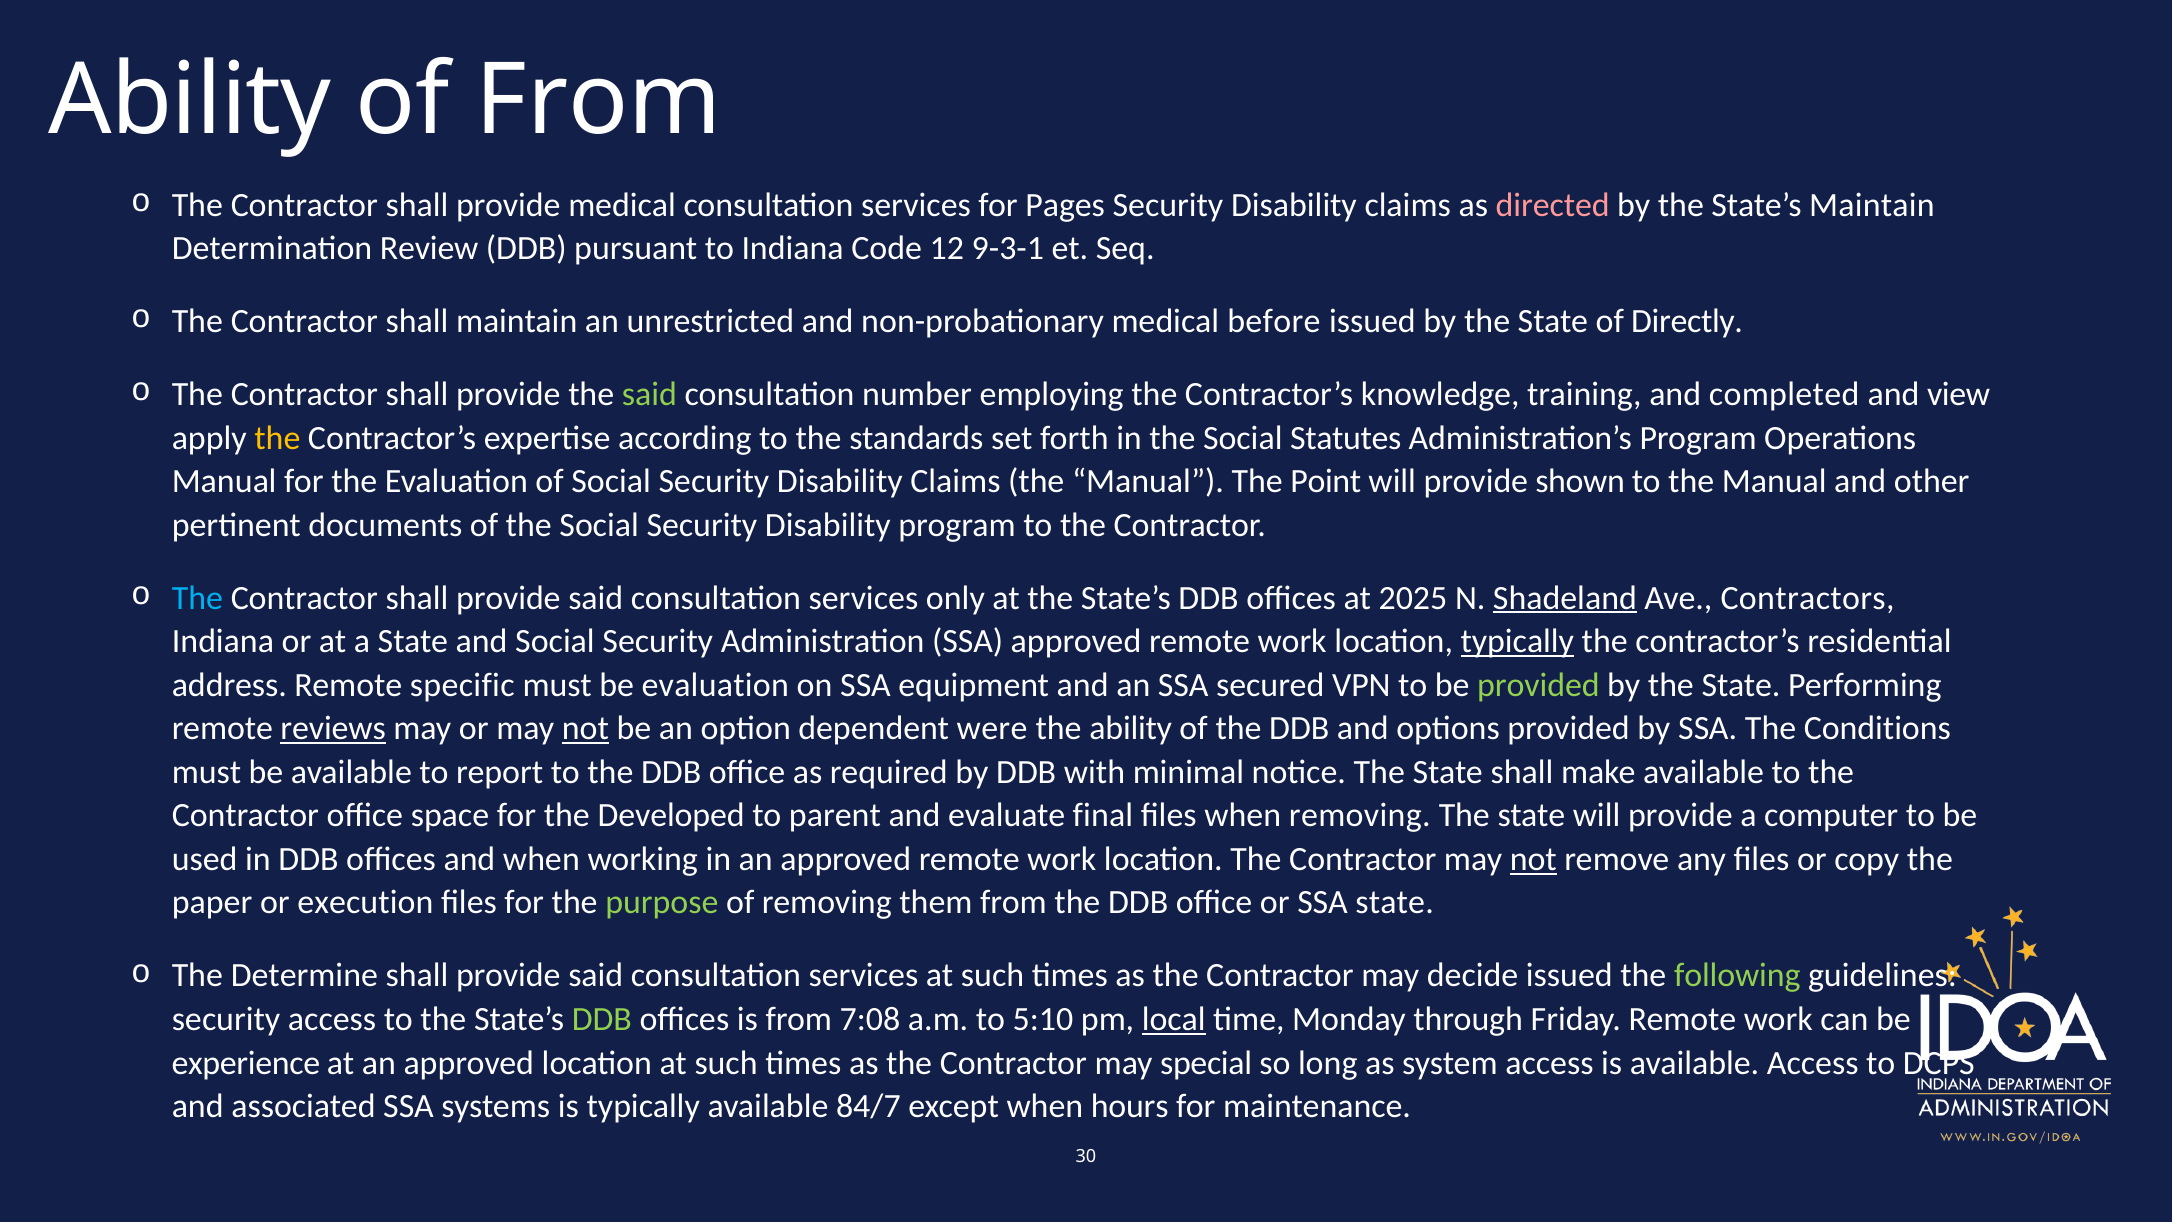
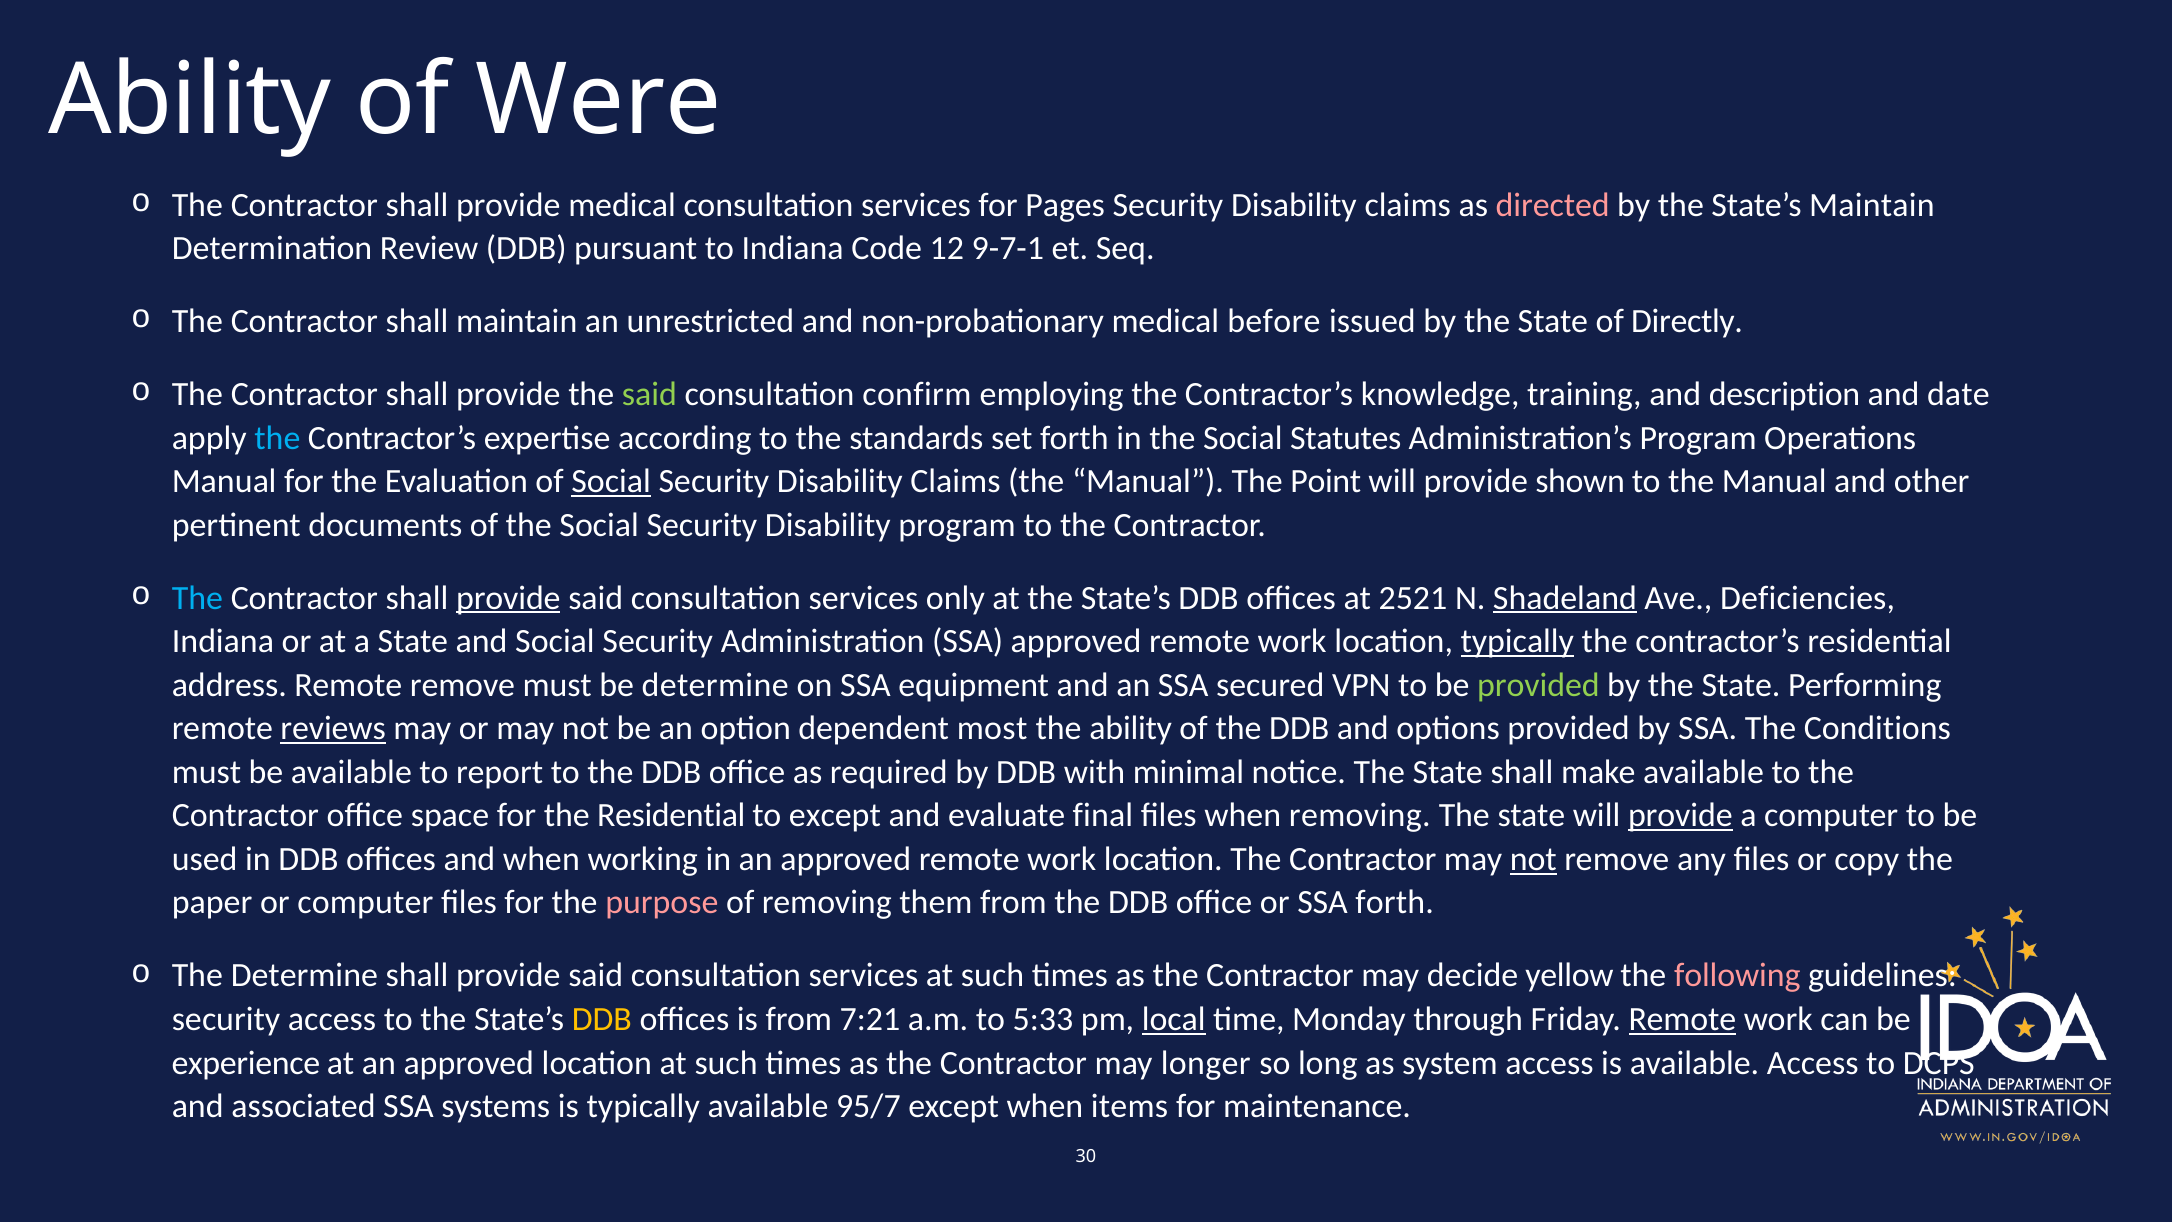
of From: From -> Were (599, 101)
9-3-1: 9-3-1 -> 9-7-1 (1008, 248)
number: number -> confirm (917, 394)
completed: completed -> description (1784, 394)
view: view -> date (1958, 394)
the colour: yellow -> light blue (277, 438)
Social underline: none -> present (611, 481)
provide underline: none -> present (508, 598)
2025: 2025 -> 2521 (1413, 598)
Contractors: Contractors -> Deficiencies (1808, 598)
Remote specific: specific -> remove (462, 685)
be evaluation: evaluation -> determine (715, 685)
not underline: present -> none (585, 728)
were: were -> most (992, 728)
the Developed: Developed -> Residential (671, 815)
to parent: parent -> except (835, 815)
provide underline: none -> present (1680, 815)
or execution: execution -> computer (365, 903)
purpose colour: light green -> pink (662, 903)
SSA state: state -> forth (1395, 903)
decide issued: issued -> yellow (1570, 975)
following colour: light green -> pink (1737, 975)
DDB colour: light green -> yellow (602, 1019)
7:08: 7:08 -> 7:21 (870, 1019)
5:10: 5:10 -> 5:33 (1043, 1019)
Remote underline: none -> present (1682, 1019)
special: special -> longer (1206, 1063)
84/7: 84/7 -> 95/7 (868, 1106)
hours: hours -> items (1130, 1106)
